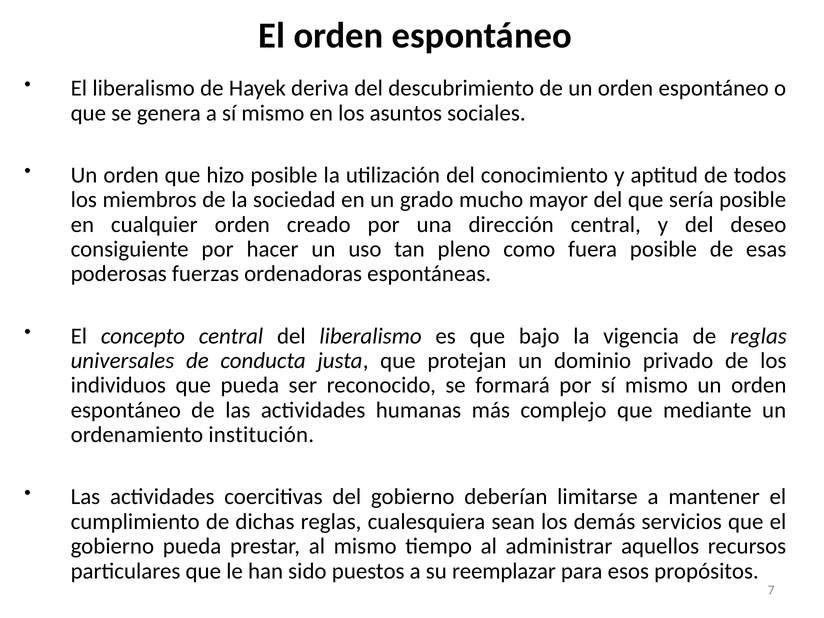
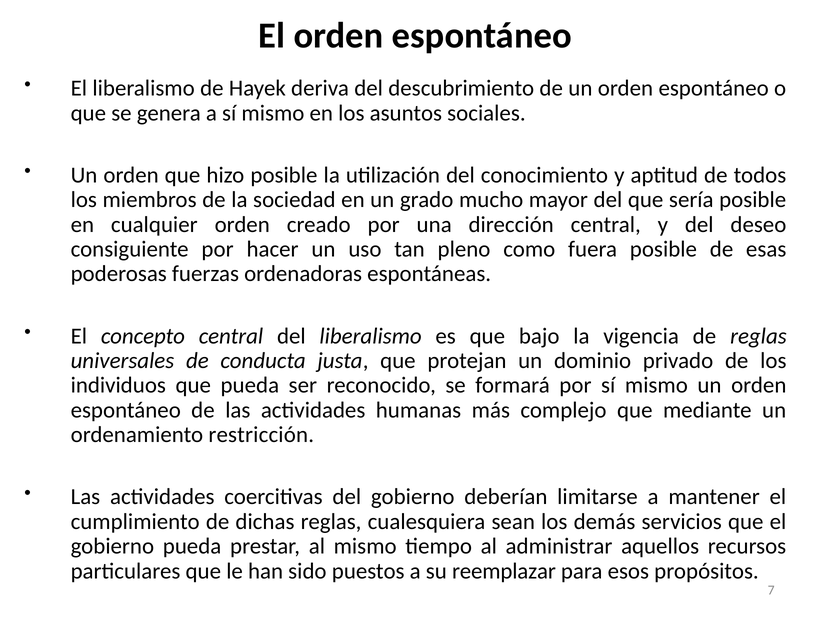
institución: institución -> restricción (261, 435)
